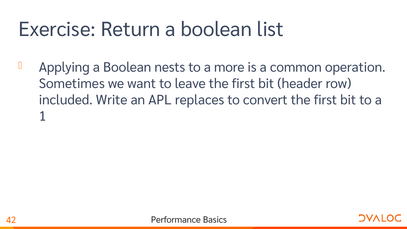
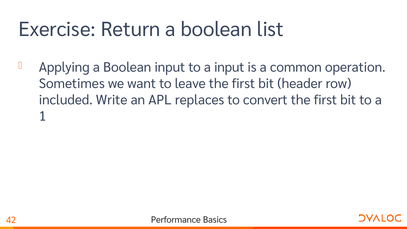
Boolean nests: nests -> input (170, 67)
a more: more -> input (229, 67)
